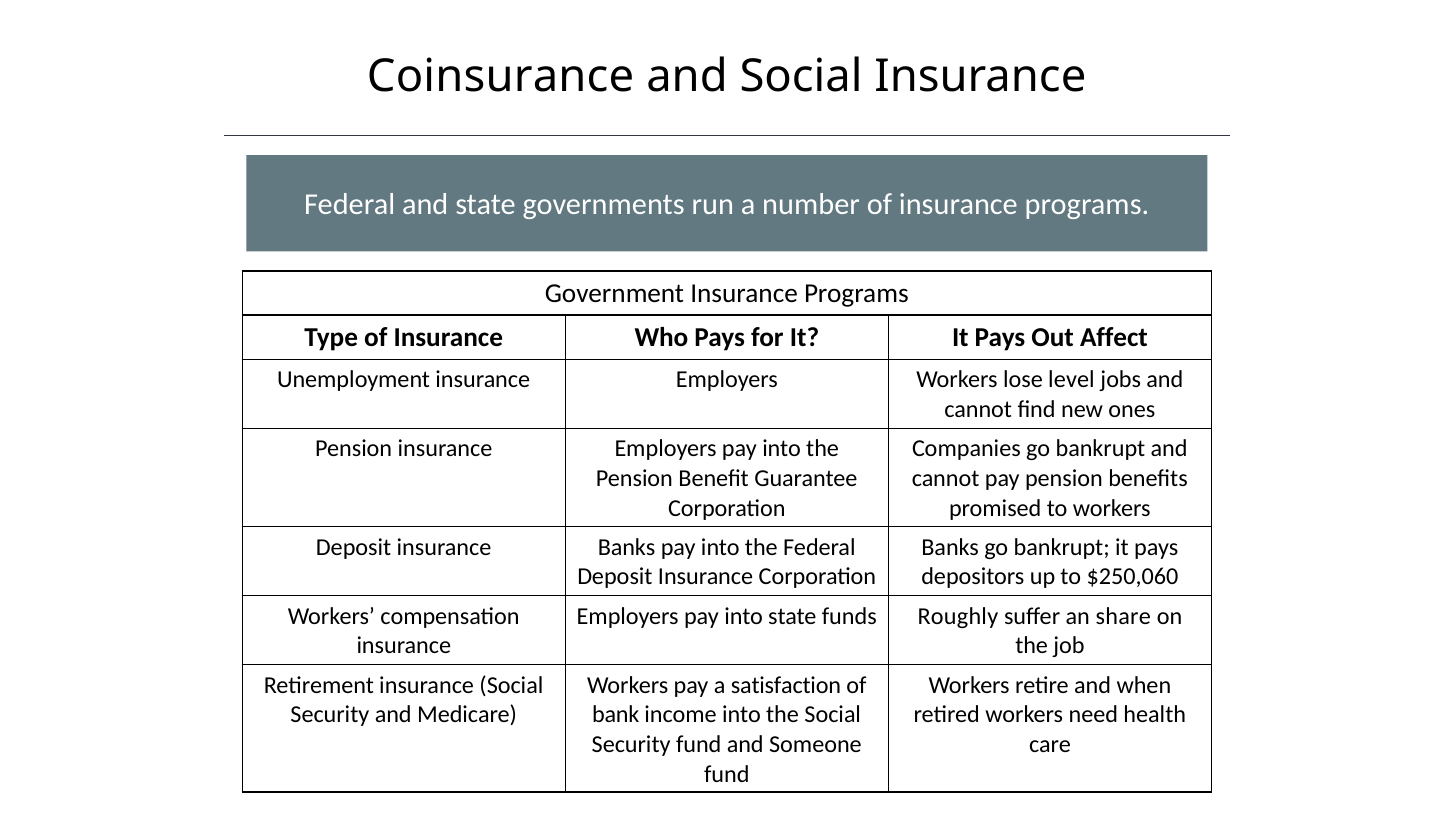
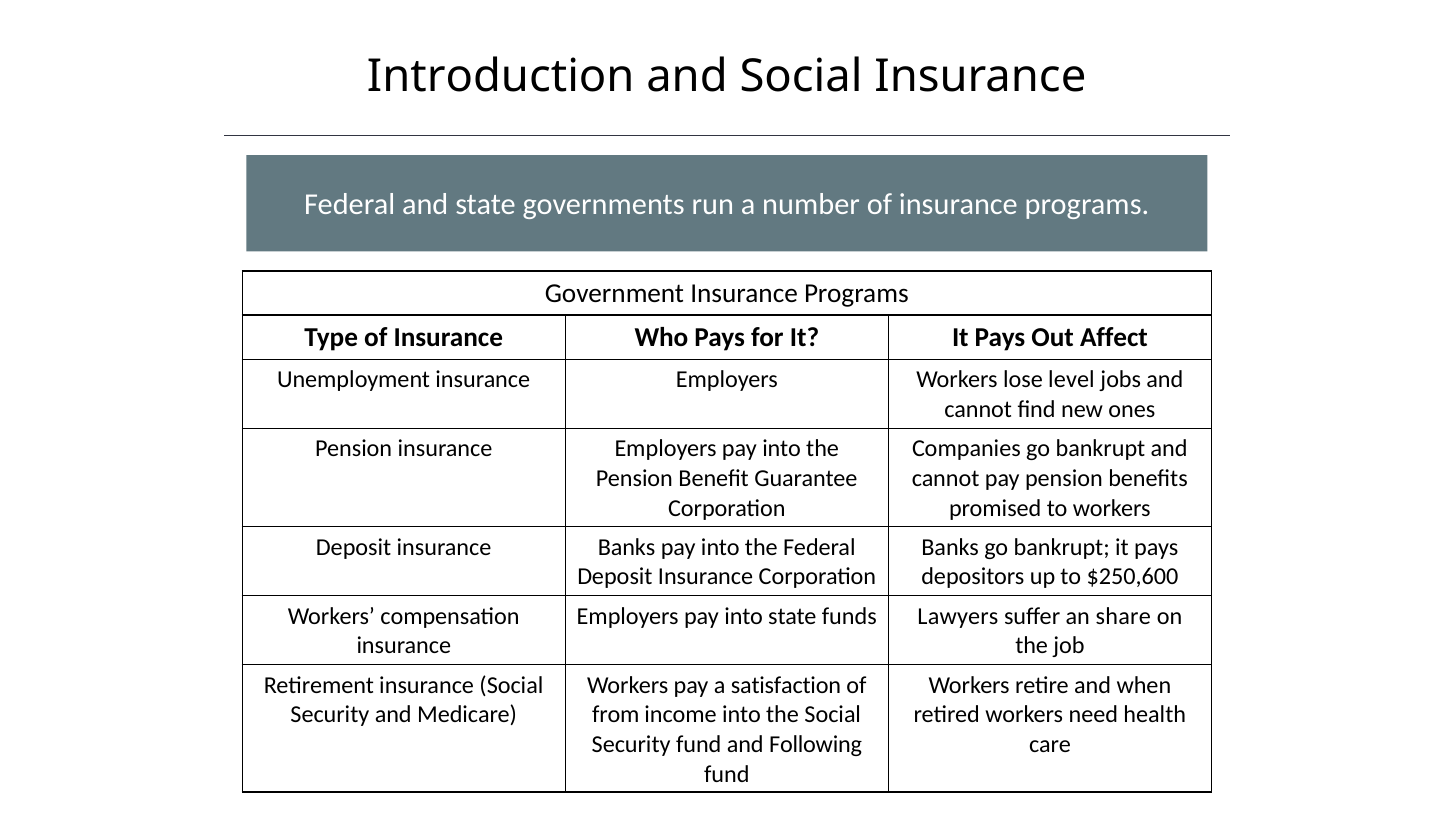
Coinsurance: Coinsurance -> Introduction (501, 76)
$250,060: $250,060 -> $250,600 (1133, 577)
Roughly: Roughly -> Lawyers (958, 616)
bank: bank -> from (616, 715)
Someone: Someone -> Following (816, 744)
